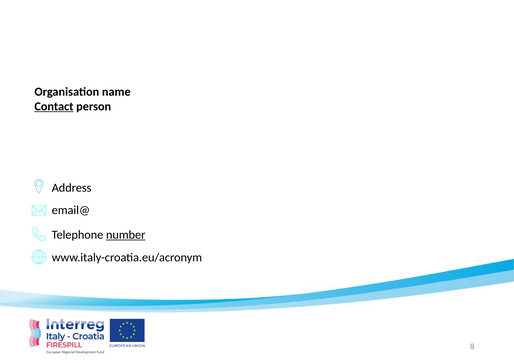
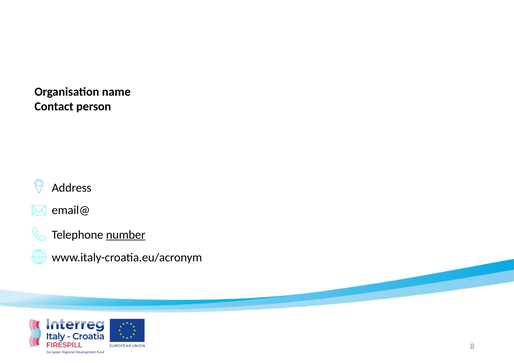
Contact underline: present -> none (54, 107)
